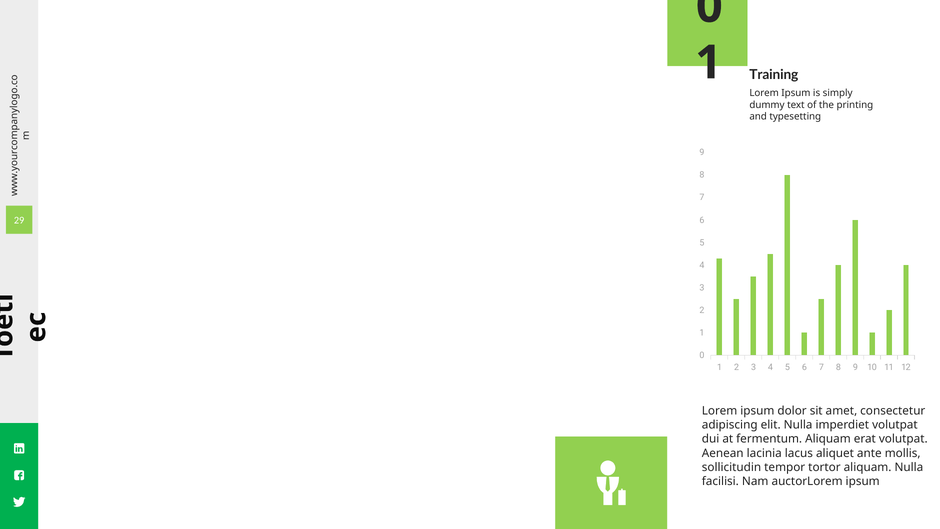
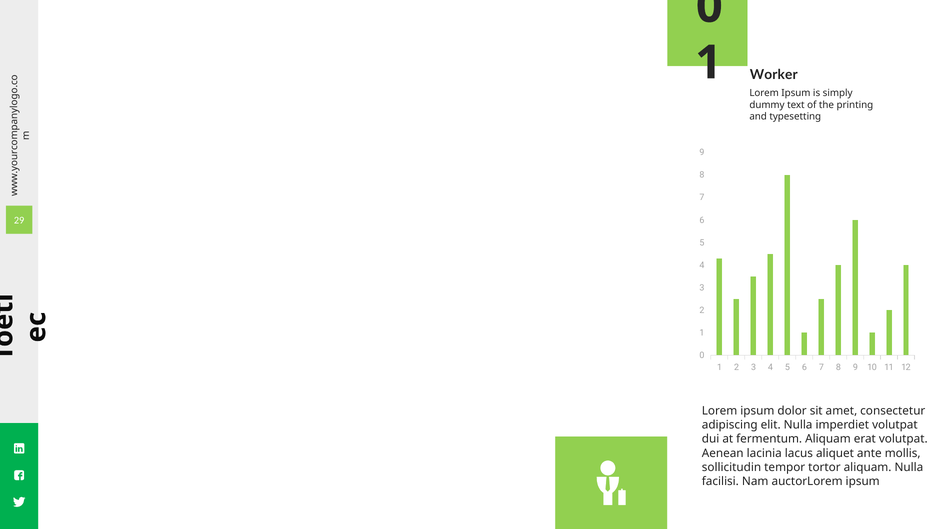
Training: Training -> Worker (774, 75)
